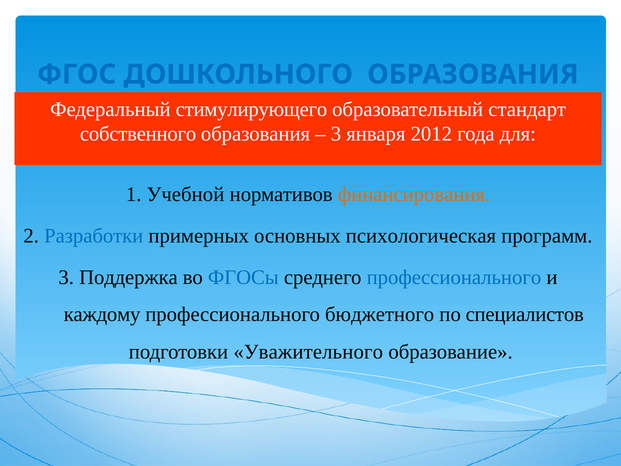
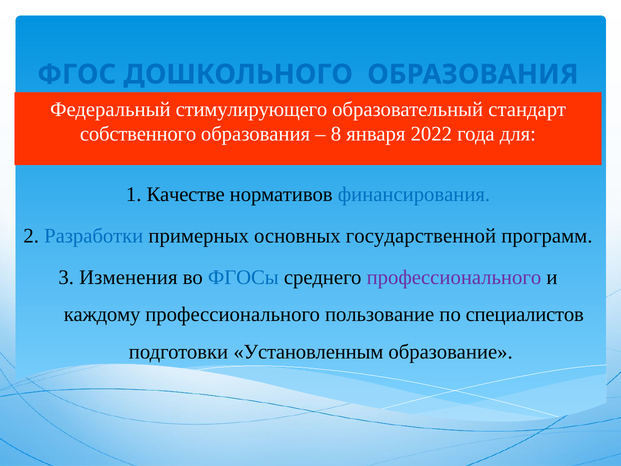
3: 3 -> 8 (336, 134)
2012: 2012 -> 2022 (431, 134)
Учебной: Учебной -> Качестве (186, 194)
финансирования colour: orange -> blue (414, 194)
психологическая: психологическая -> государственной (421, 236)
Поддержка: Поддержка -> Изменения (128, 277)
профессионального colour: blue -> purple (454, 277)
бюджетного: бюджетного -> пользование (380, 314)
Уважительного: Уважительного -> Установленным (308, 352)
